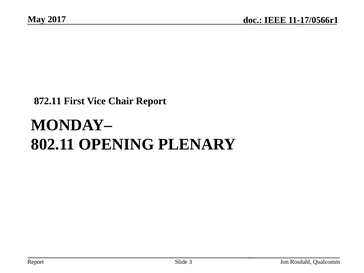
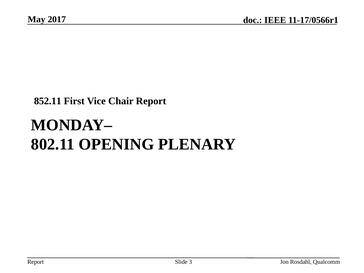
872.11: 872.11 -> 852.11 (48, 101)
